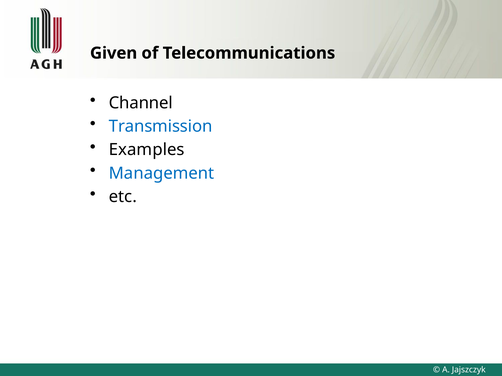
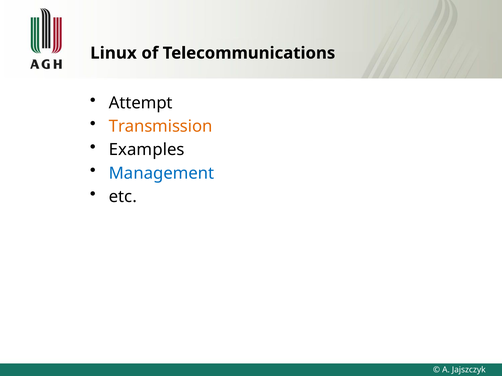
Given: Given -> Linux (113, 53)
Channel: Channel -> Attempt (141, 103)
Transmission colour: blue -> orange (161, 127)
